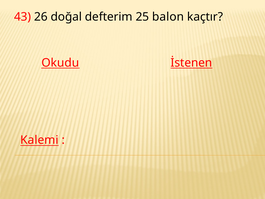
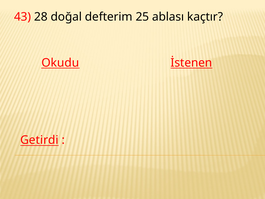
26: 26 -> 28 (41, 17)
balon: balon -> ablası (168, 17)
Kalemi: Kalemi -> Getirdi (39, 140)
